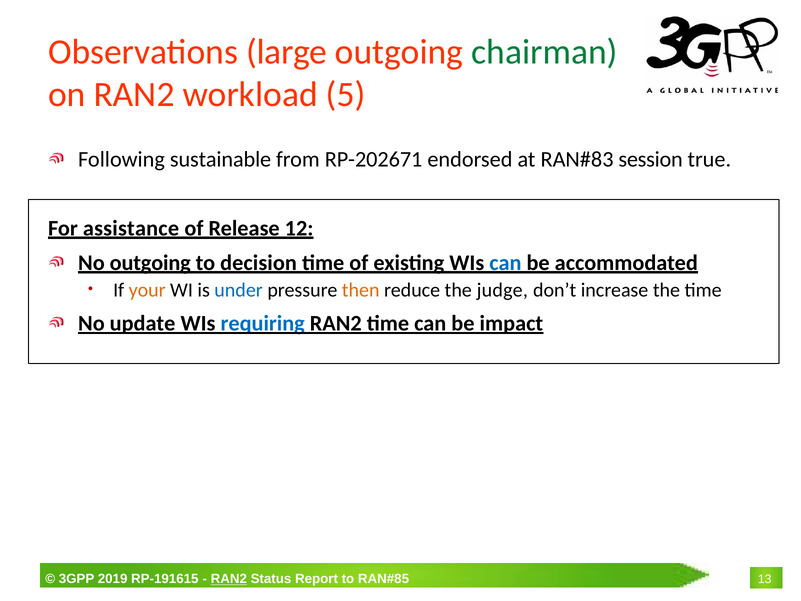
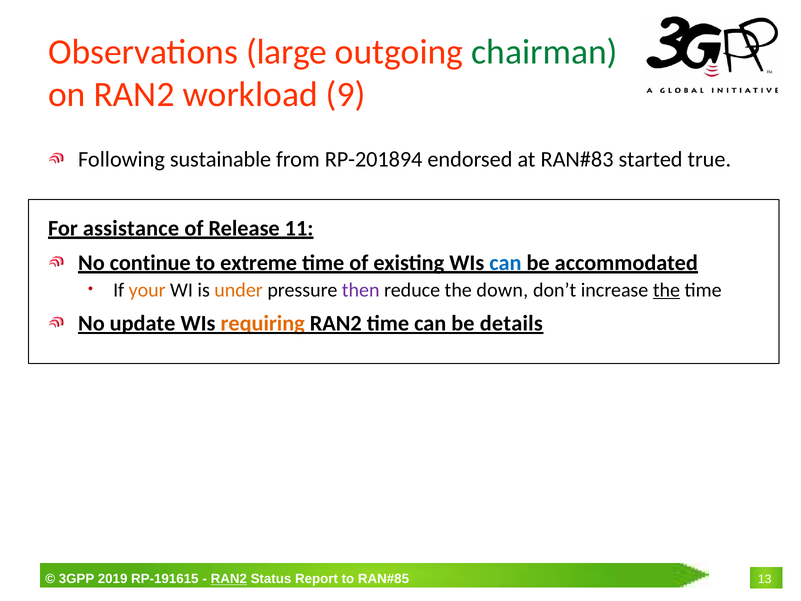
5: 5 -> 9 (346, 95)
RP-202671: RP-202671 -> RP-201894 (374, 159)
session: session -> started (651, 159)
12: 12 -> 11 (299, 228)
No outgoing: outgoing -> continue (150, 263)
decision: decision -> extreme (259, 263)
under colour: blue -> orange (239, 290)
then colour: orange -> purple (361, 290)
judge: judge -> down (502, 290)
the underline: none -> present (666, 290)
requiring colour: blue -> orange (263, 323)
impact: impact -> details (511, 323)
